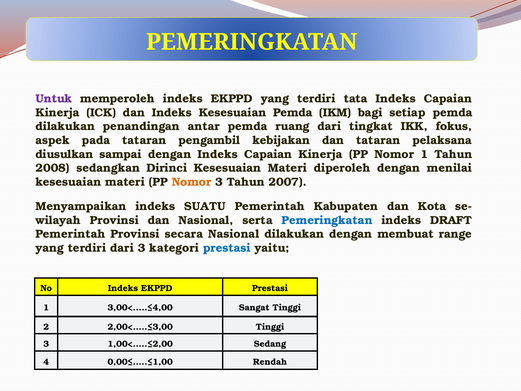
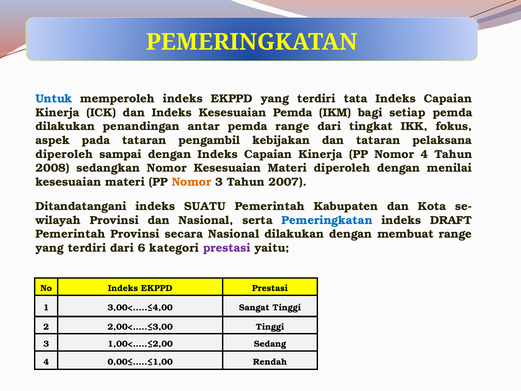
Untuk colour: purple -> blue (54, 99)
pemda ruang: ruang -> range (293, 126)
diusulkan: diusulkan -> diperoleh (64, 154)
Nomor 1: 1 -> 4 (424, 154)
sedangkan Dirinci: Dirinci -> Nomor (167, 168)
Menyampaikan: Menyampaikan -> Ditandatangani (81, 206)
dari 3: 3 -> 6 (142, 248)
prestasi colour: blue -> purple (227, 248)
